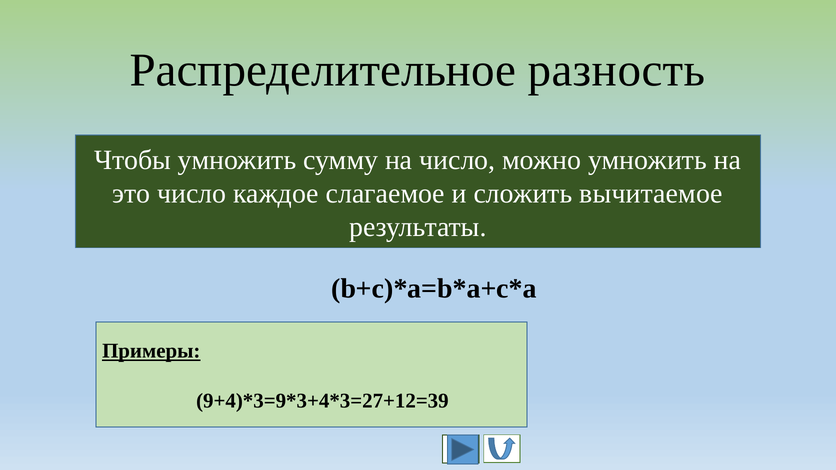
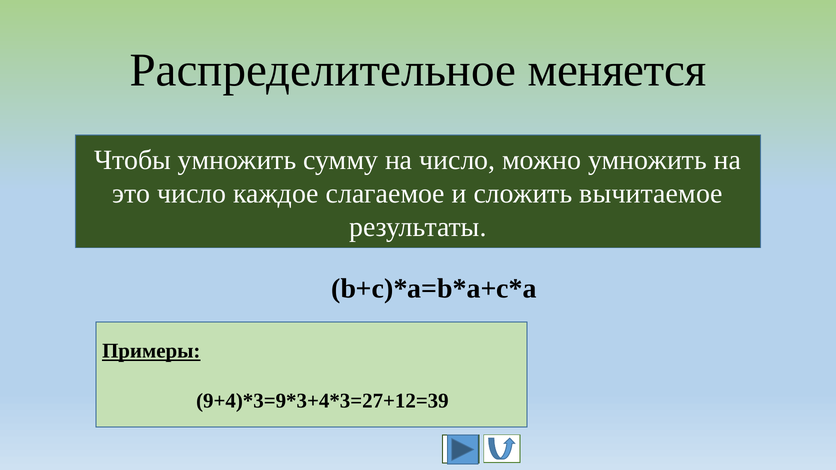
разность: разность -> меняется (617, 70)
